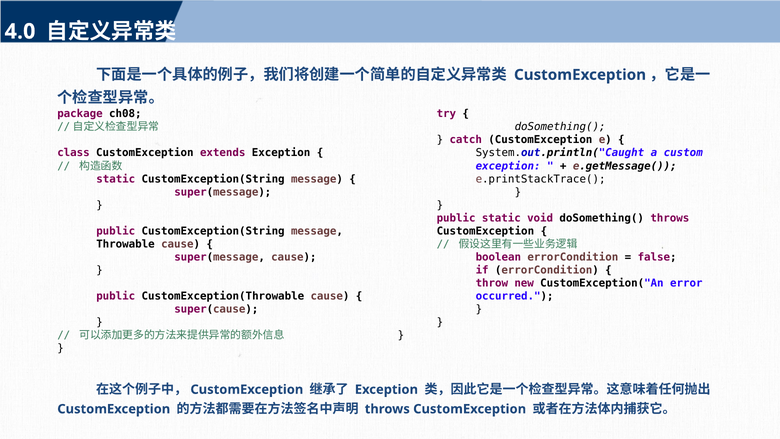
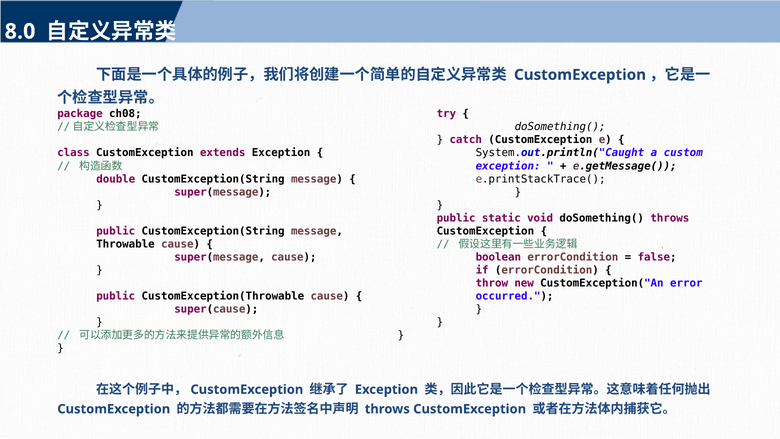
4.0: 4.0 -> 8.0 (20, 31)
static: static -> double (116, 179)
